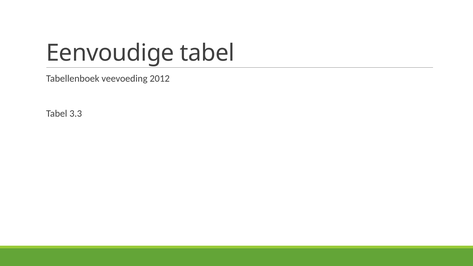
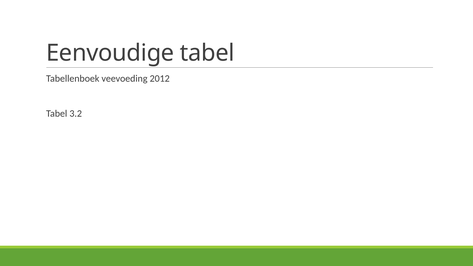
3.3: 3.3 -> 3.2 (76, 114)
